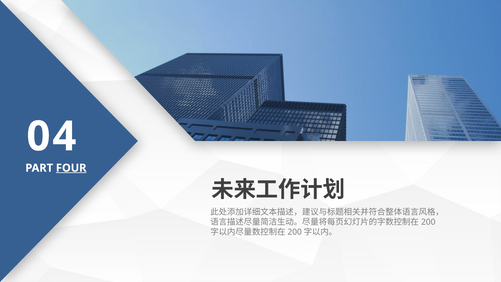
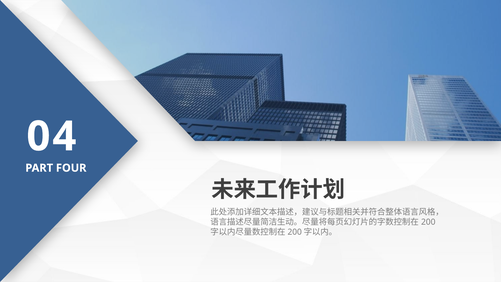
FOUR underline: present -> none (71, 168)
